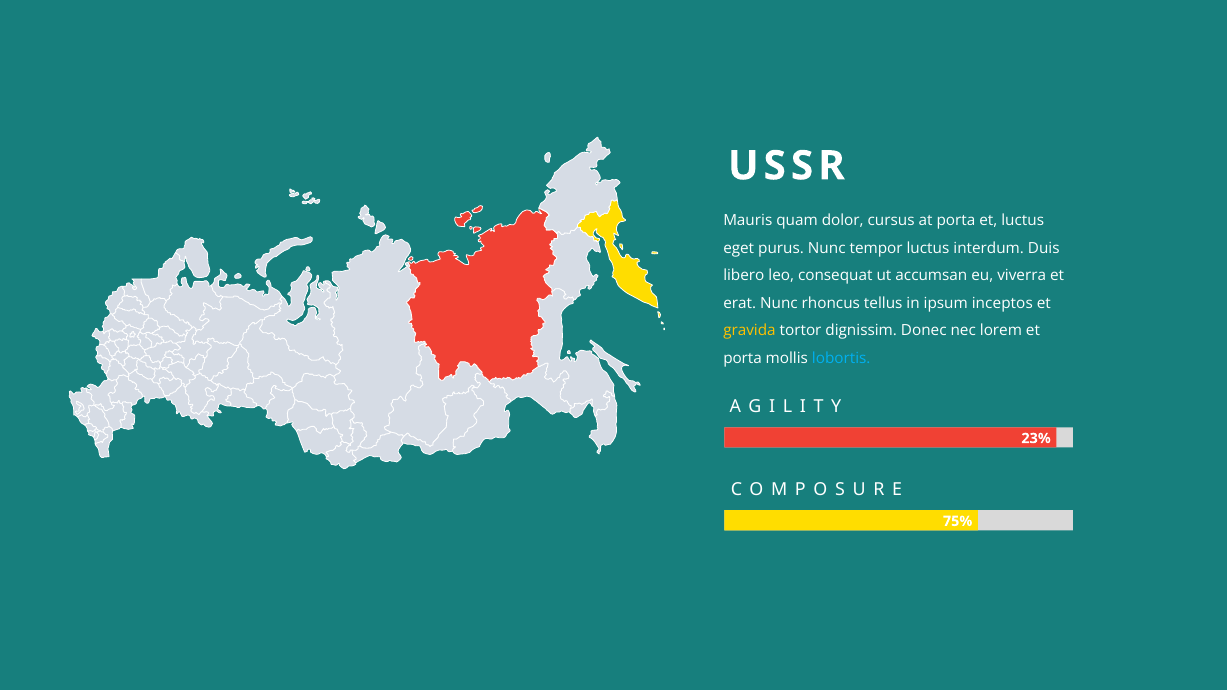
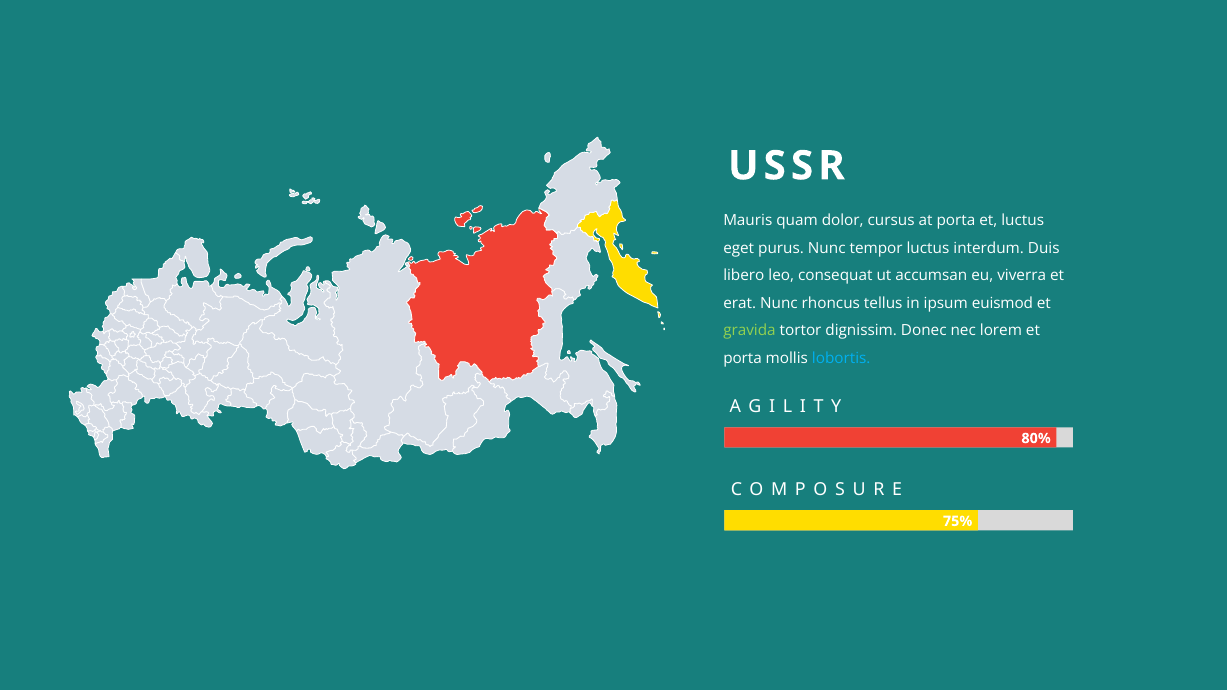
inceptos: inceptos -> euismod (1002, 303)
gravida colour: yellow -> light green (749, 331)
23%: 23% -> 80% (1036, 438)
